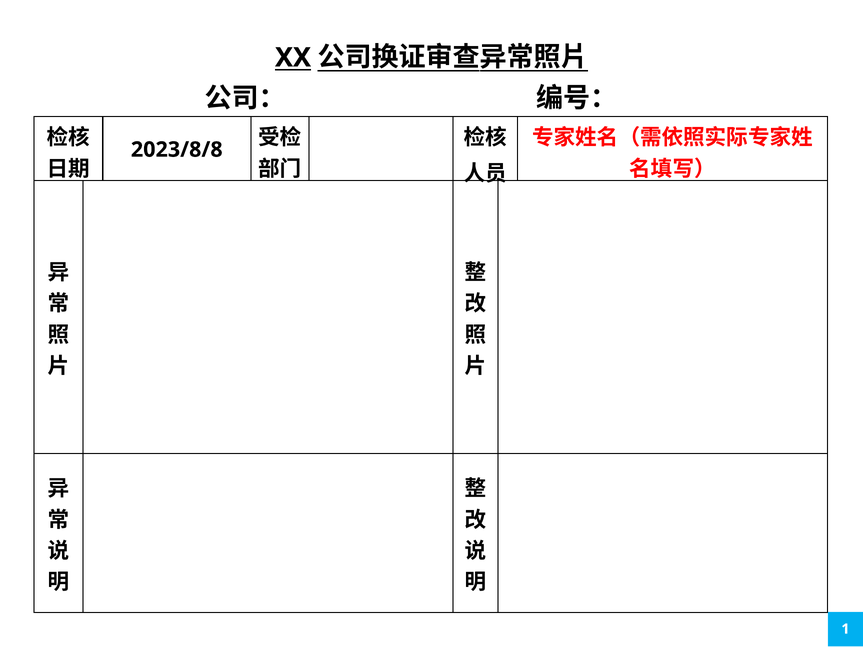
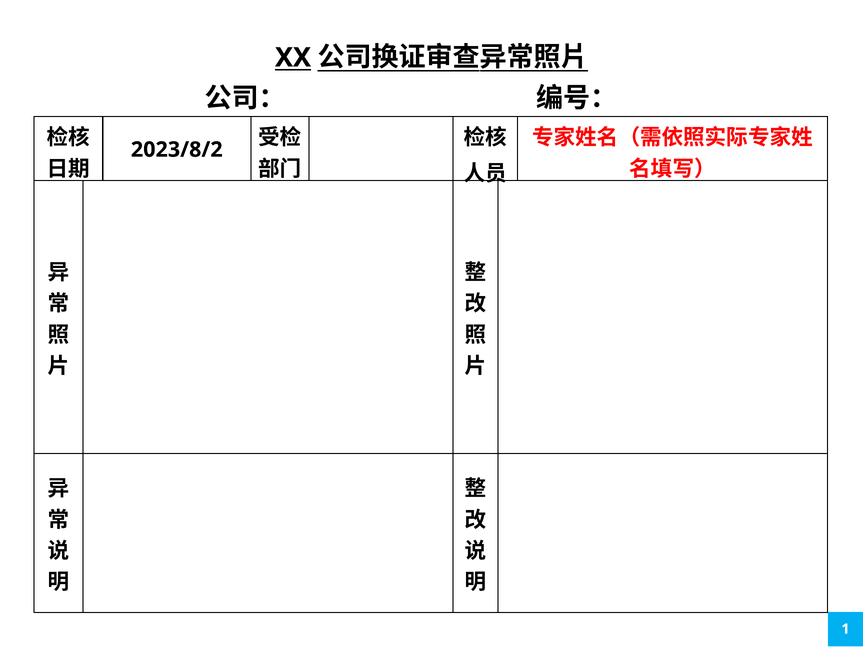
2023/8/8: 2023/8/8 -> 2023/8/2 (177, 150)
